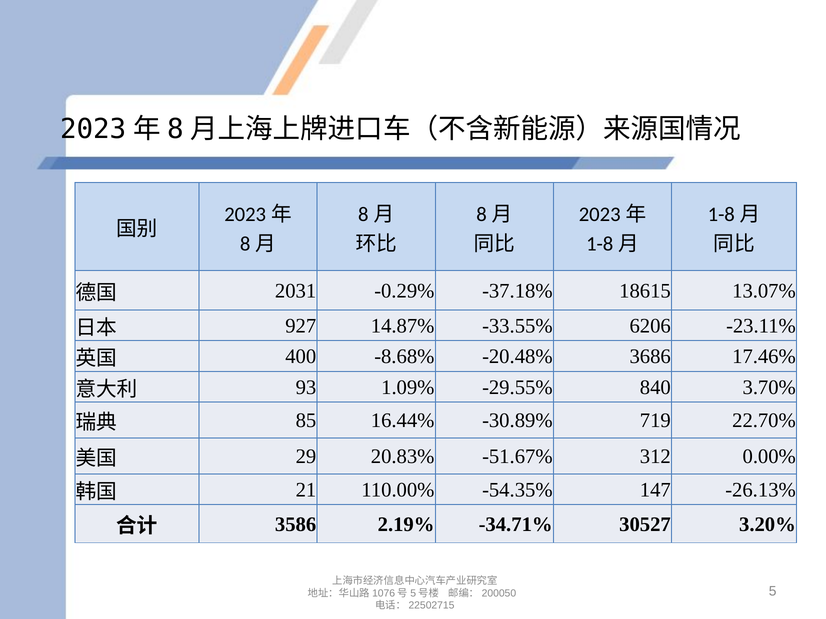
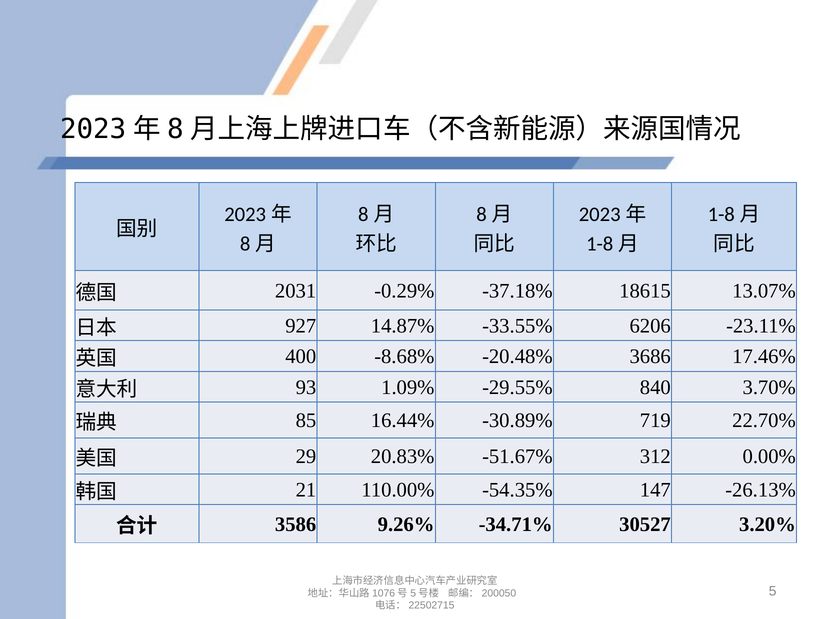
2.19%: 2.19% -> 9.26% (406, 525)
